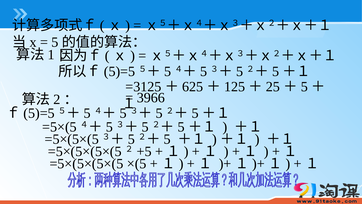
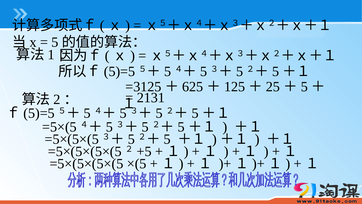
3966: 3966 -> 2131 (151, 98)
